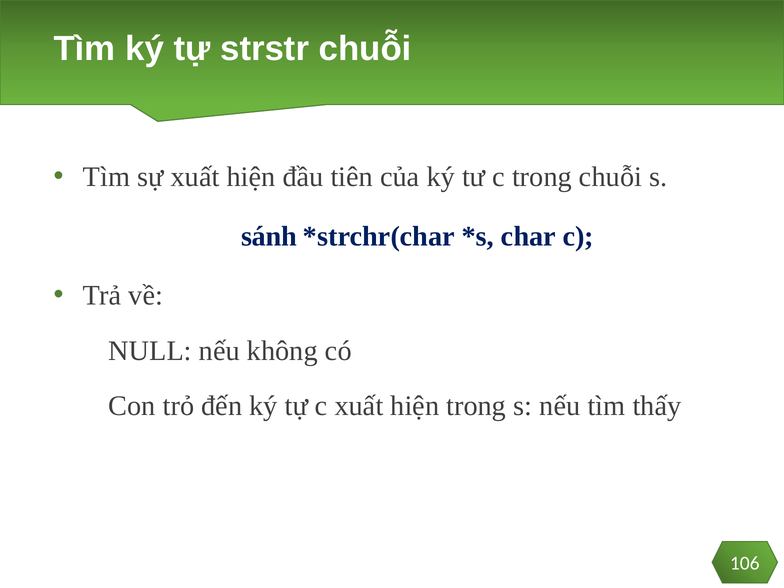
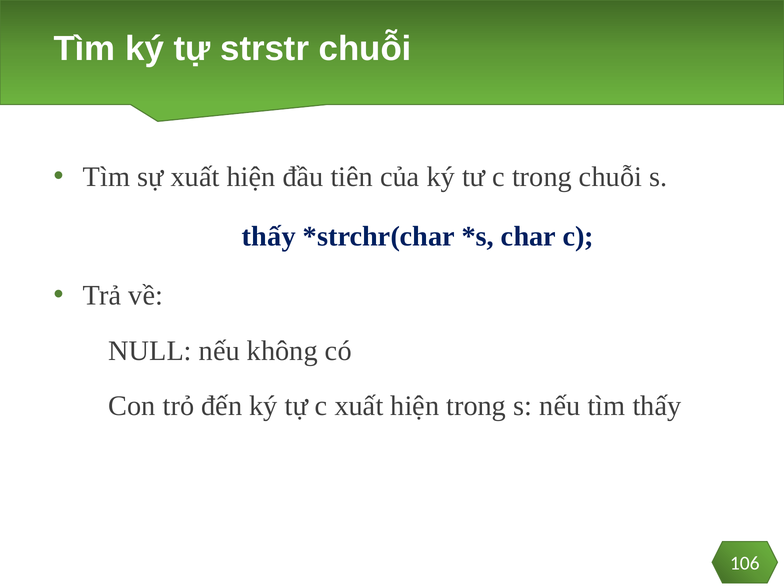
sánh: sánh -> thấy (269, 236)
